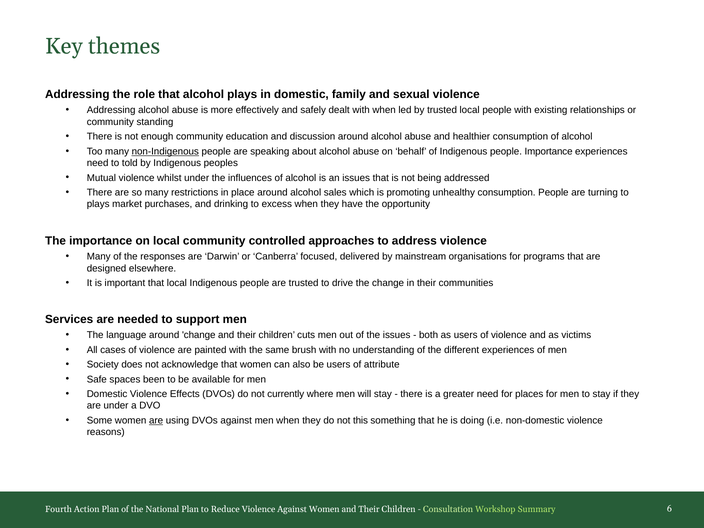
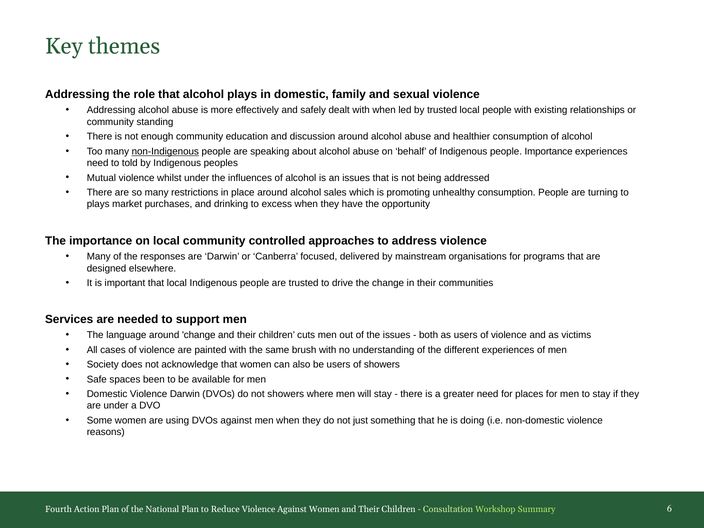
of attribute: attribute -> showers (382, 365)
Violence Effects: Effects -> Darwin (185, 394)
not currently: currently -> showers (286, 394)
are underline: present -> none (156, 420)
this: this -> just (361, 420)
